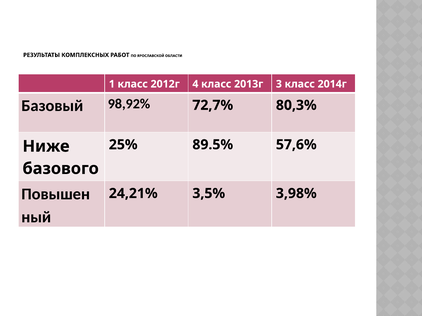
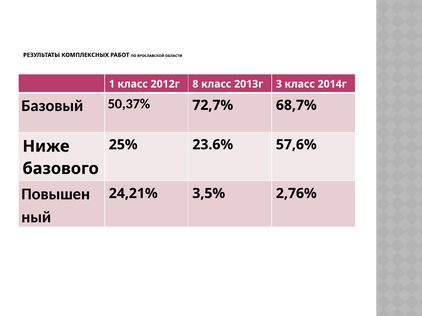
4: 4 -> 8 (195, 84)
98,92%: 98,92% -> 50,37% (129, 104)
80,3%: 80,3% -> 68,7% (296, 105)
89.5%: 89.5% -> 23.6% (213, 145)
3,98%: 3,98% -> 2,76% (296, 194)
